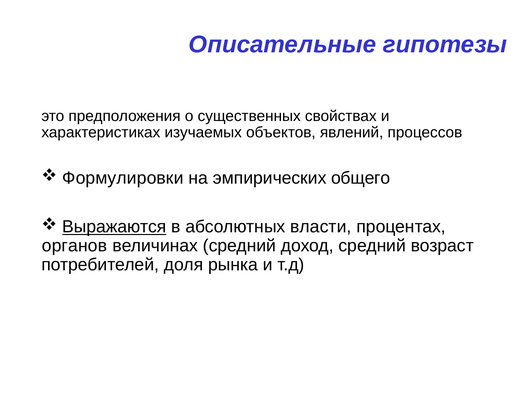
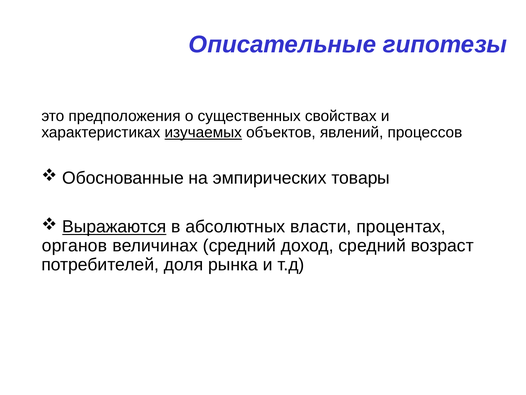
изучаемых underline: none -> present (203, 132)
Формулировки: Формулировки -> Обоснованные (123, 178)
общего: общего -> товары (361, 178)
